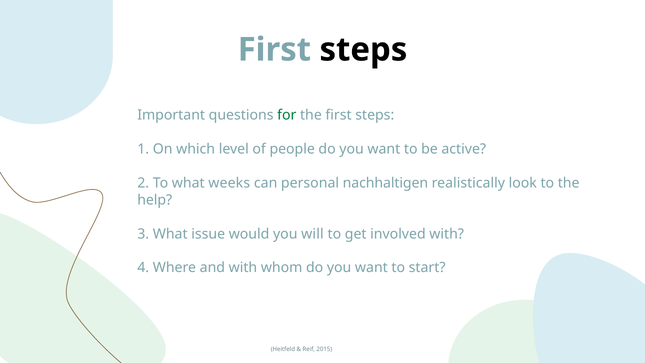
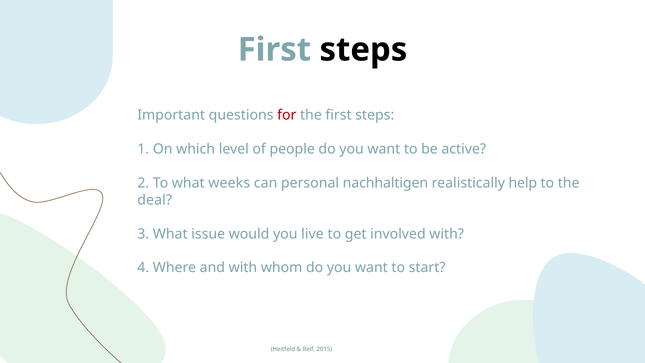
for colour: green -> red (287, 115)
look: look -> help (523, 183)
help: help -> deal (155, 200)
will: will -> live (312, 234)
